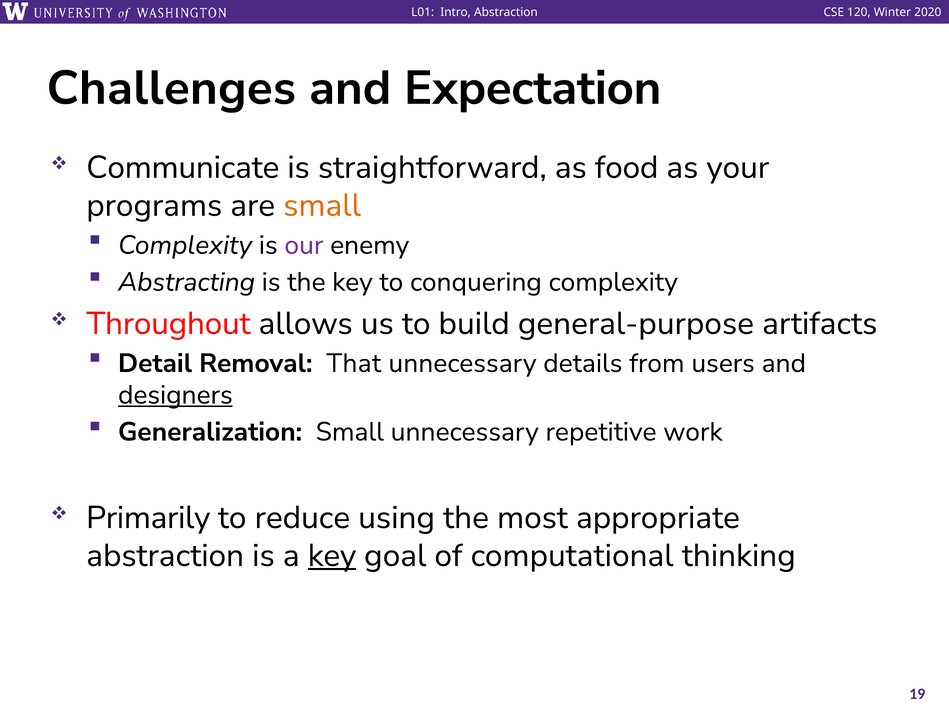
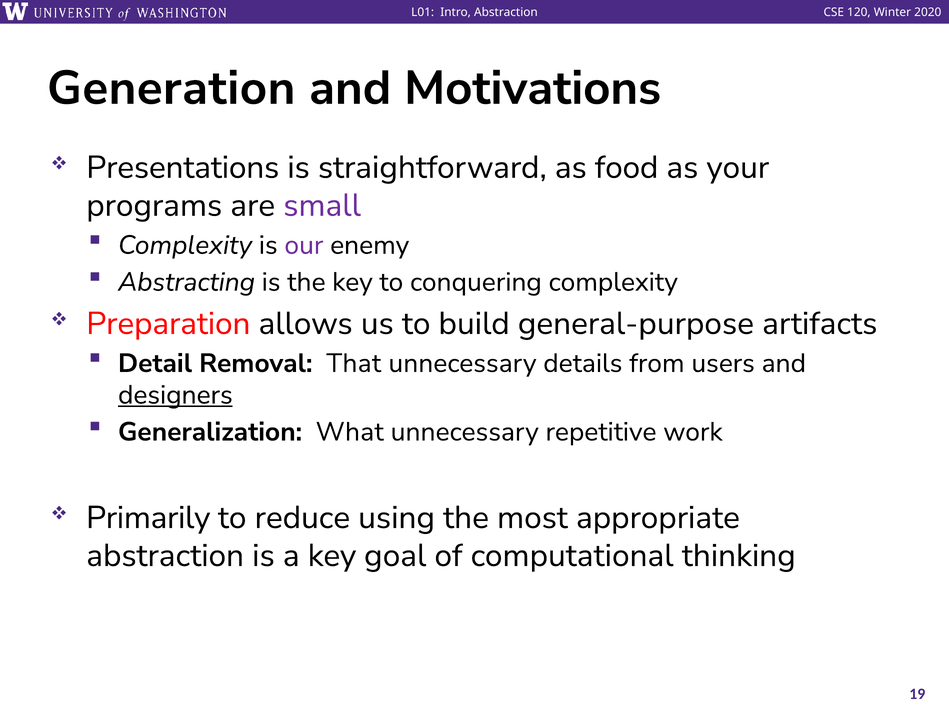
Challenges: Challenges -> Generation (171, 88)
Expectation: Expectation -> Motivations (533, 88)
Communicate: Communicate -> Presentations (183, 167)
small colour: orange -> purple (322, 205)
Throughout: Throughout -> Preparation (168, 323)
Generalization Small: Small -> What (350, 432)
key underline: present -> none (332, 555)
